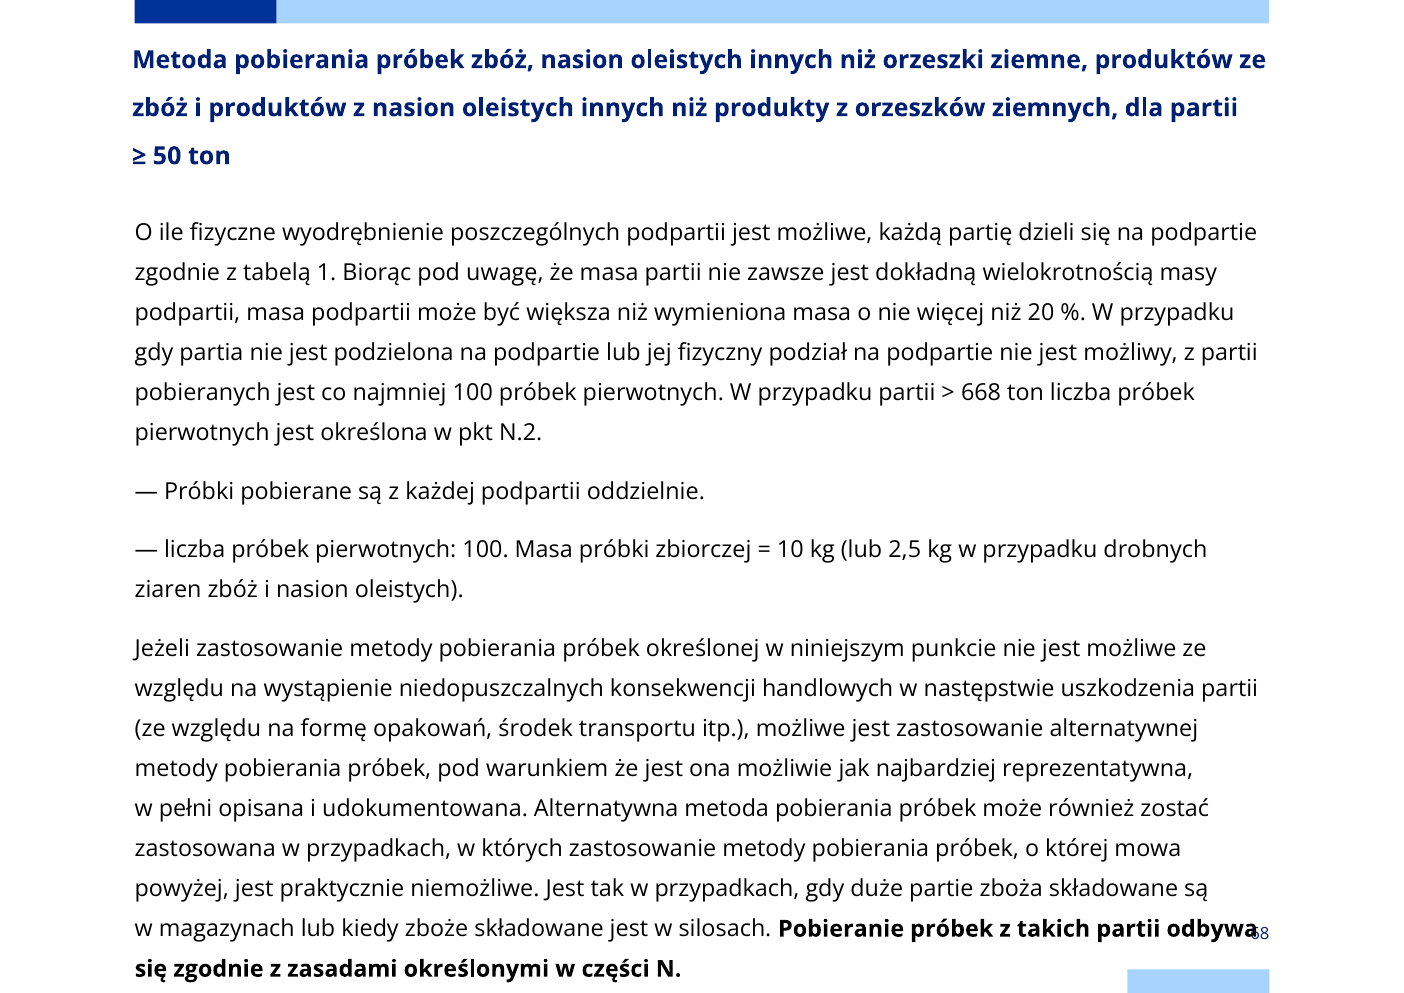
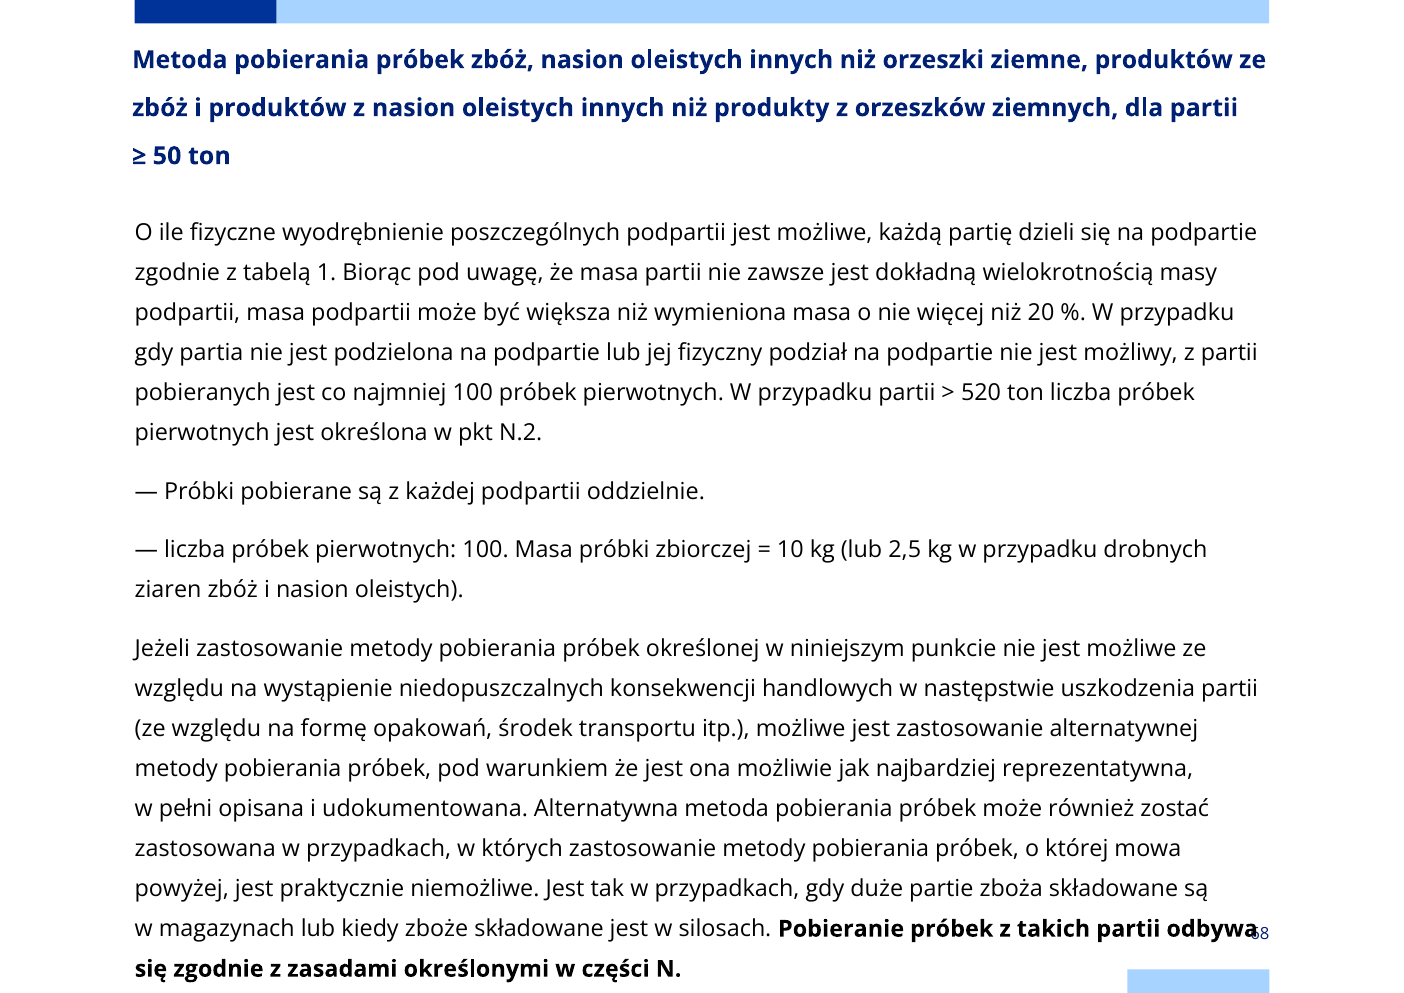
668: 668 -> 520 (981, 393)
